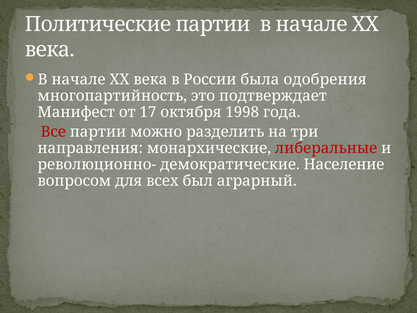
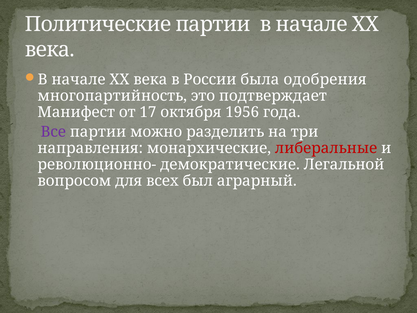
1998: 1998 -> 1956 (242, 112)
Все colour: red -> purple (53, 132)
Население: Население -> Легальной (344, 164)
